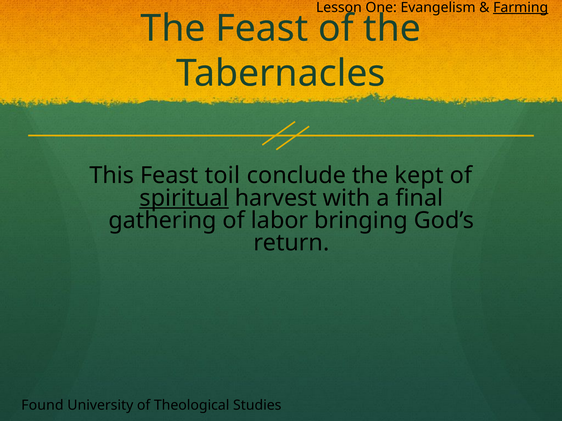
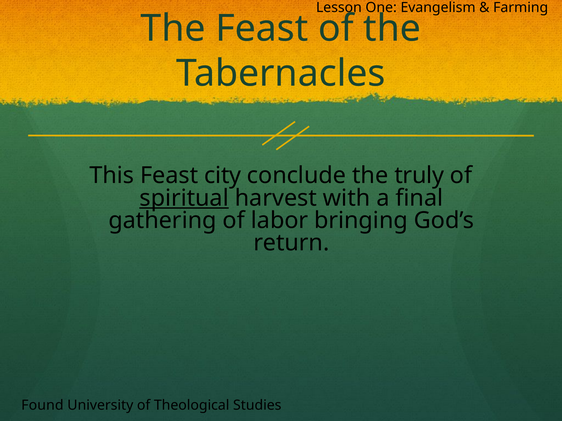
Farming underline: present -> none (521, 7)
toil: toil -> city (223, 176)
kept: kept -> truly (419, 176)
